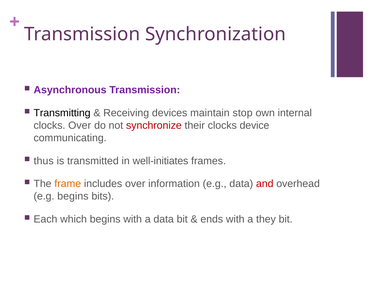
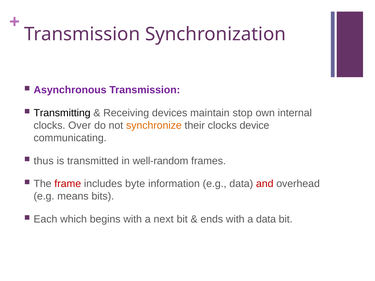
synchronize colour: red -> orange (154, 126)
well-initiates: well-initiates -> well-random (160, 161)
frame colour: orange -> red (68, 184)
includes over: over -> byte (135, 184)
e.g begins: begins -> means (73, 196)
a data: data -> next (164, 219)
a they: they -> data (266, 219)
